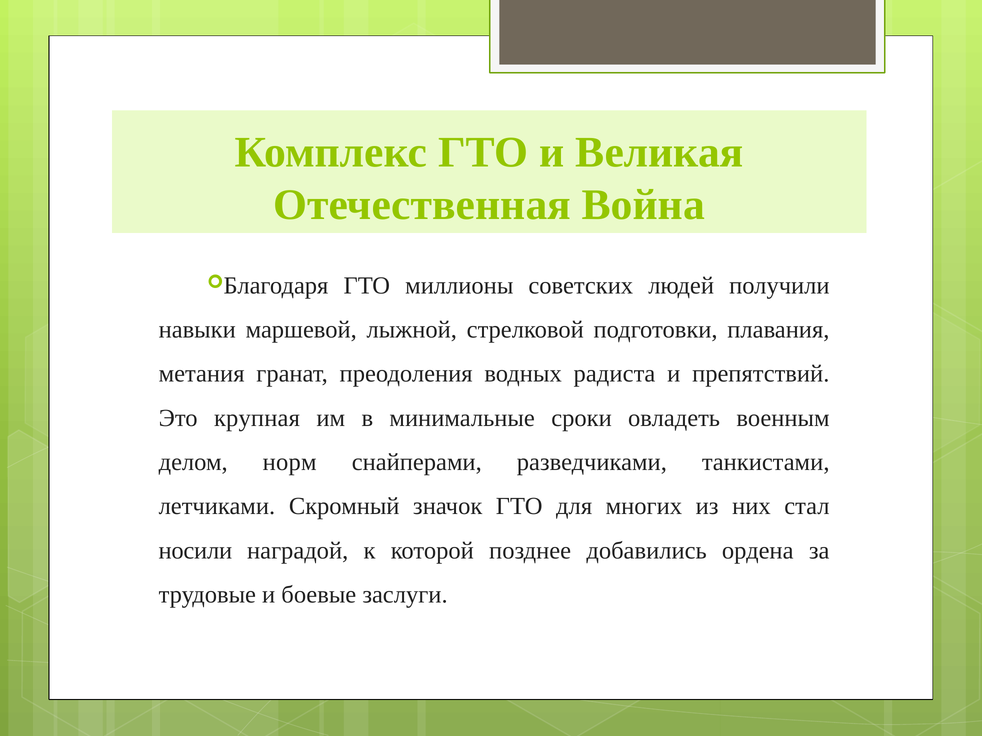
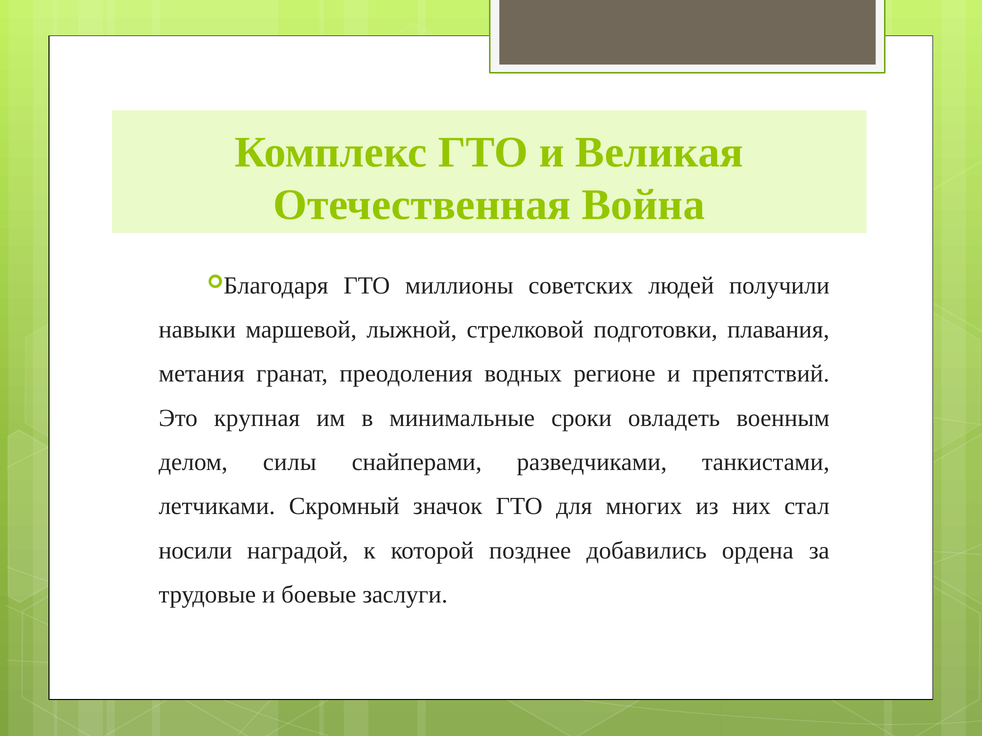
радиста: радиста -> регионе (615, 374)
норм: норм -> силы (290, 462)
